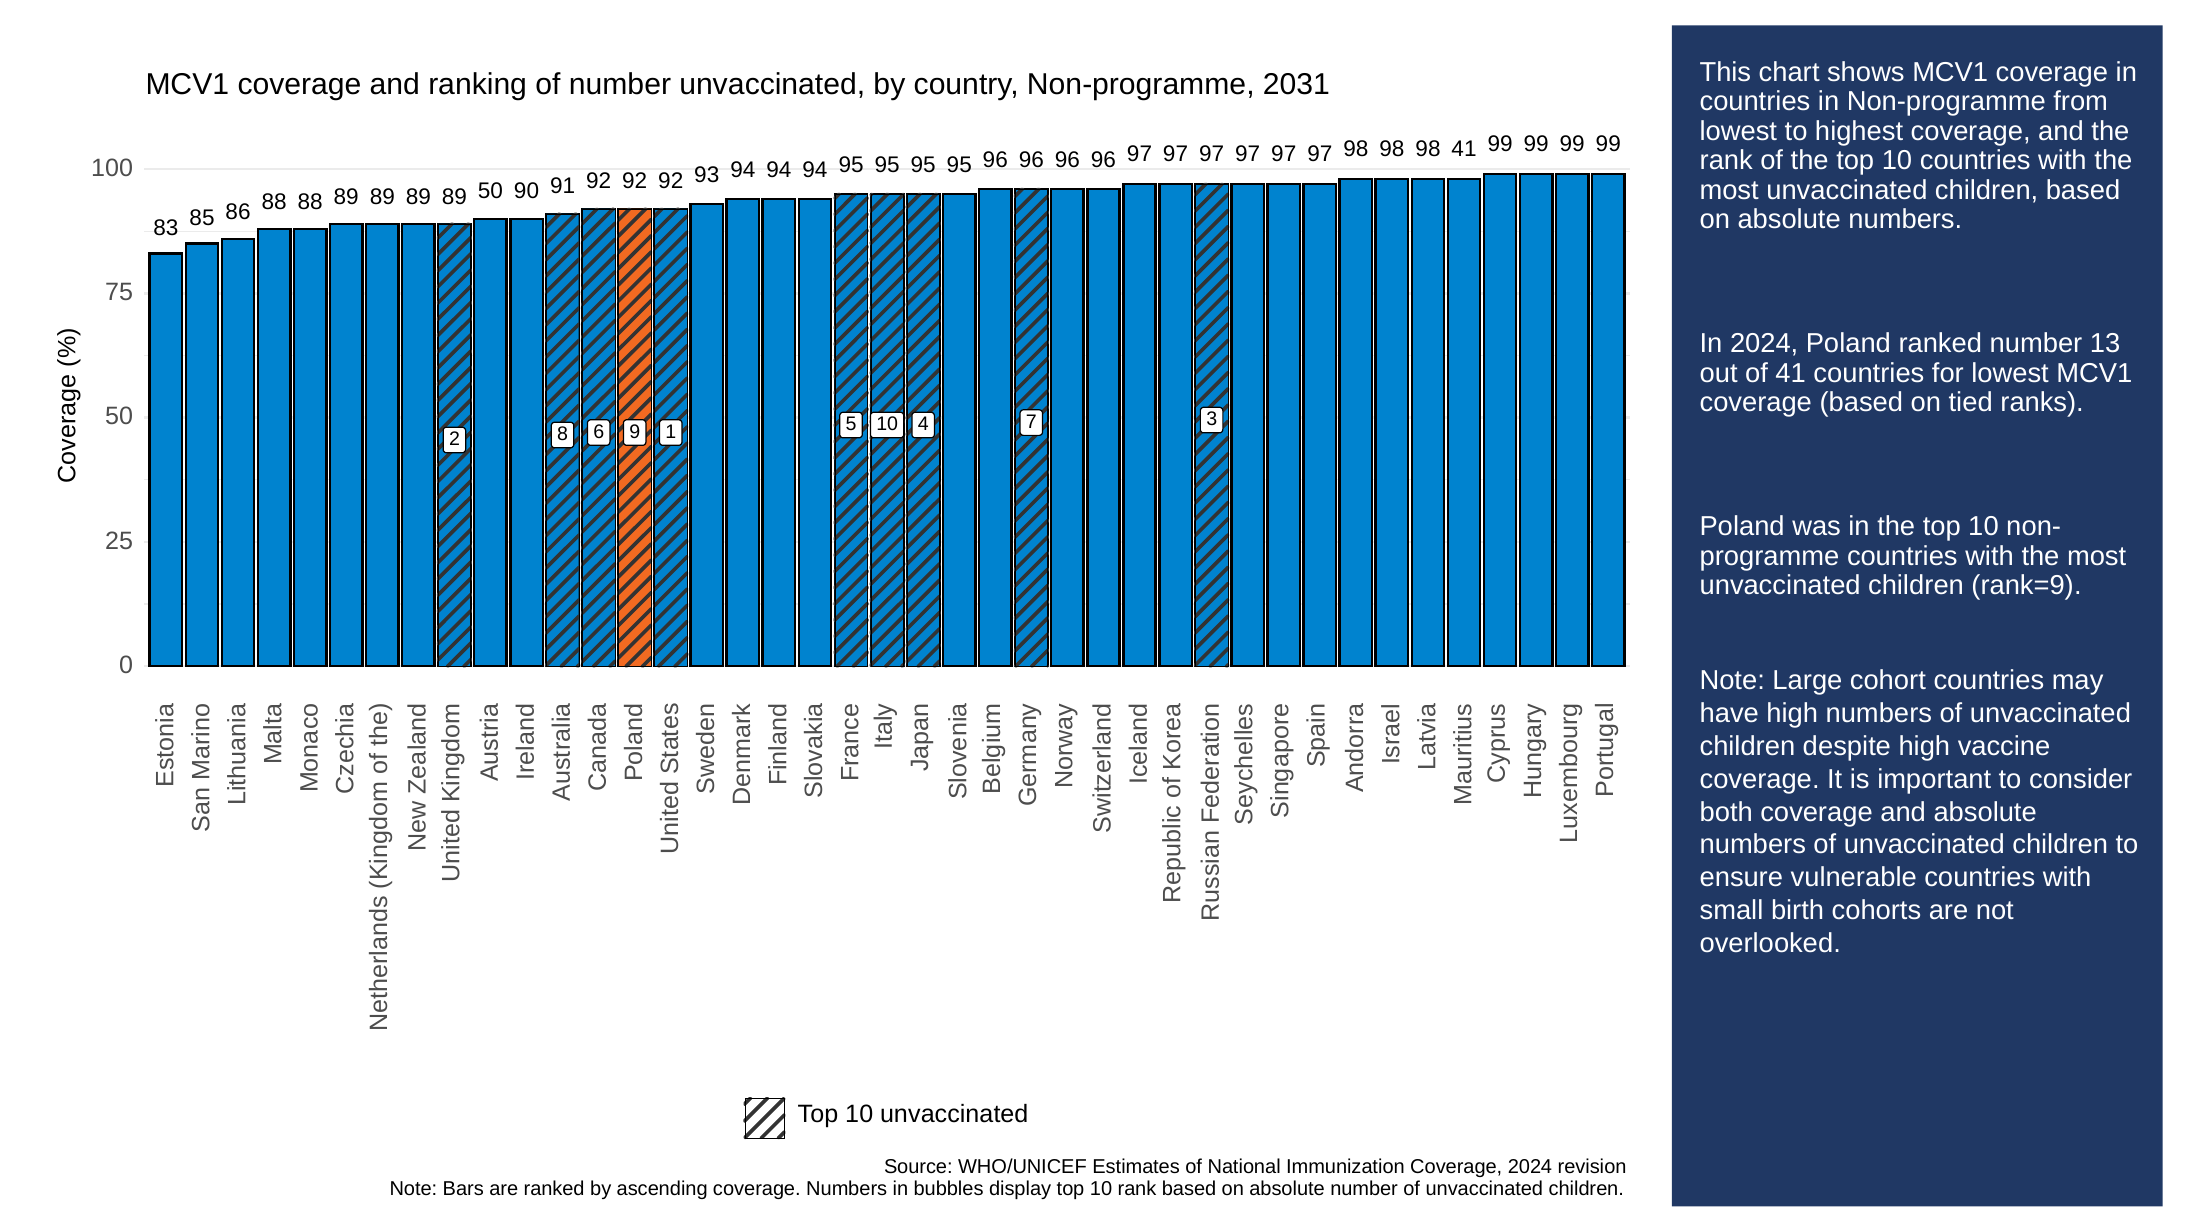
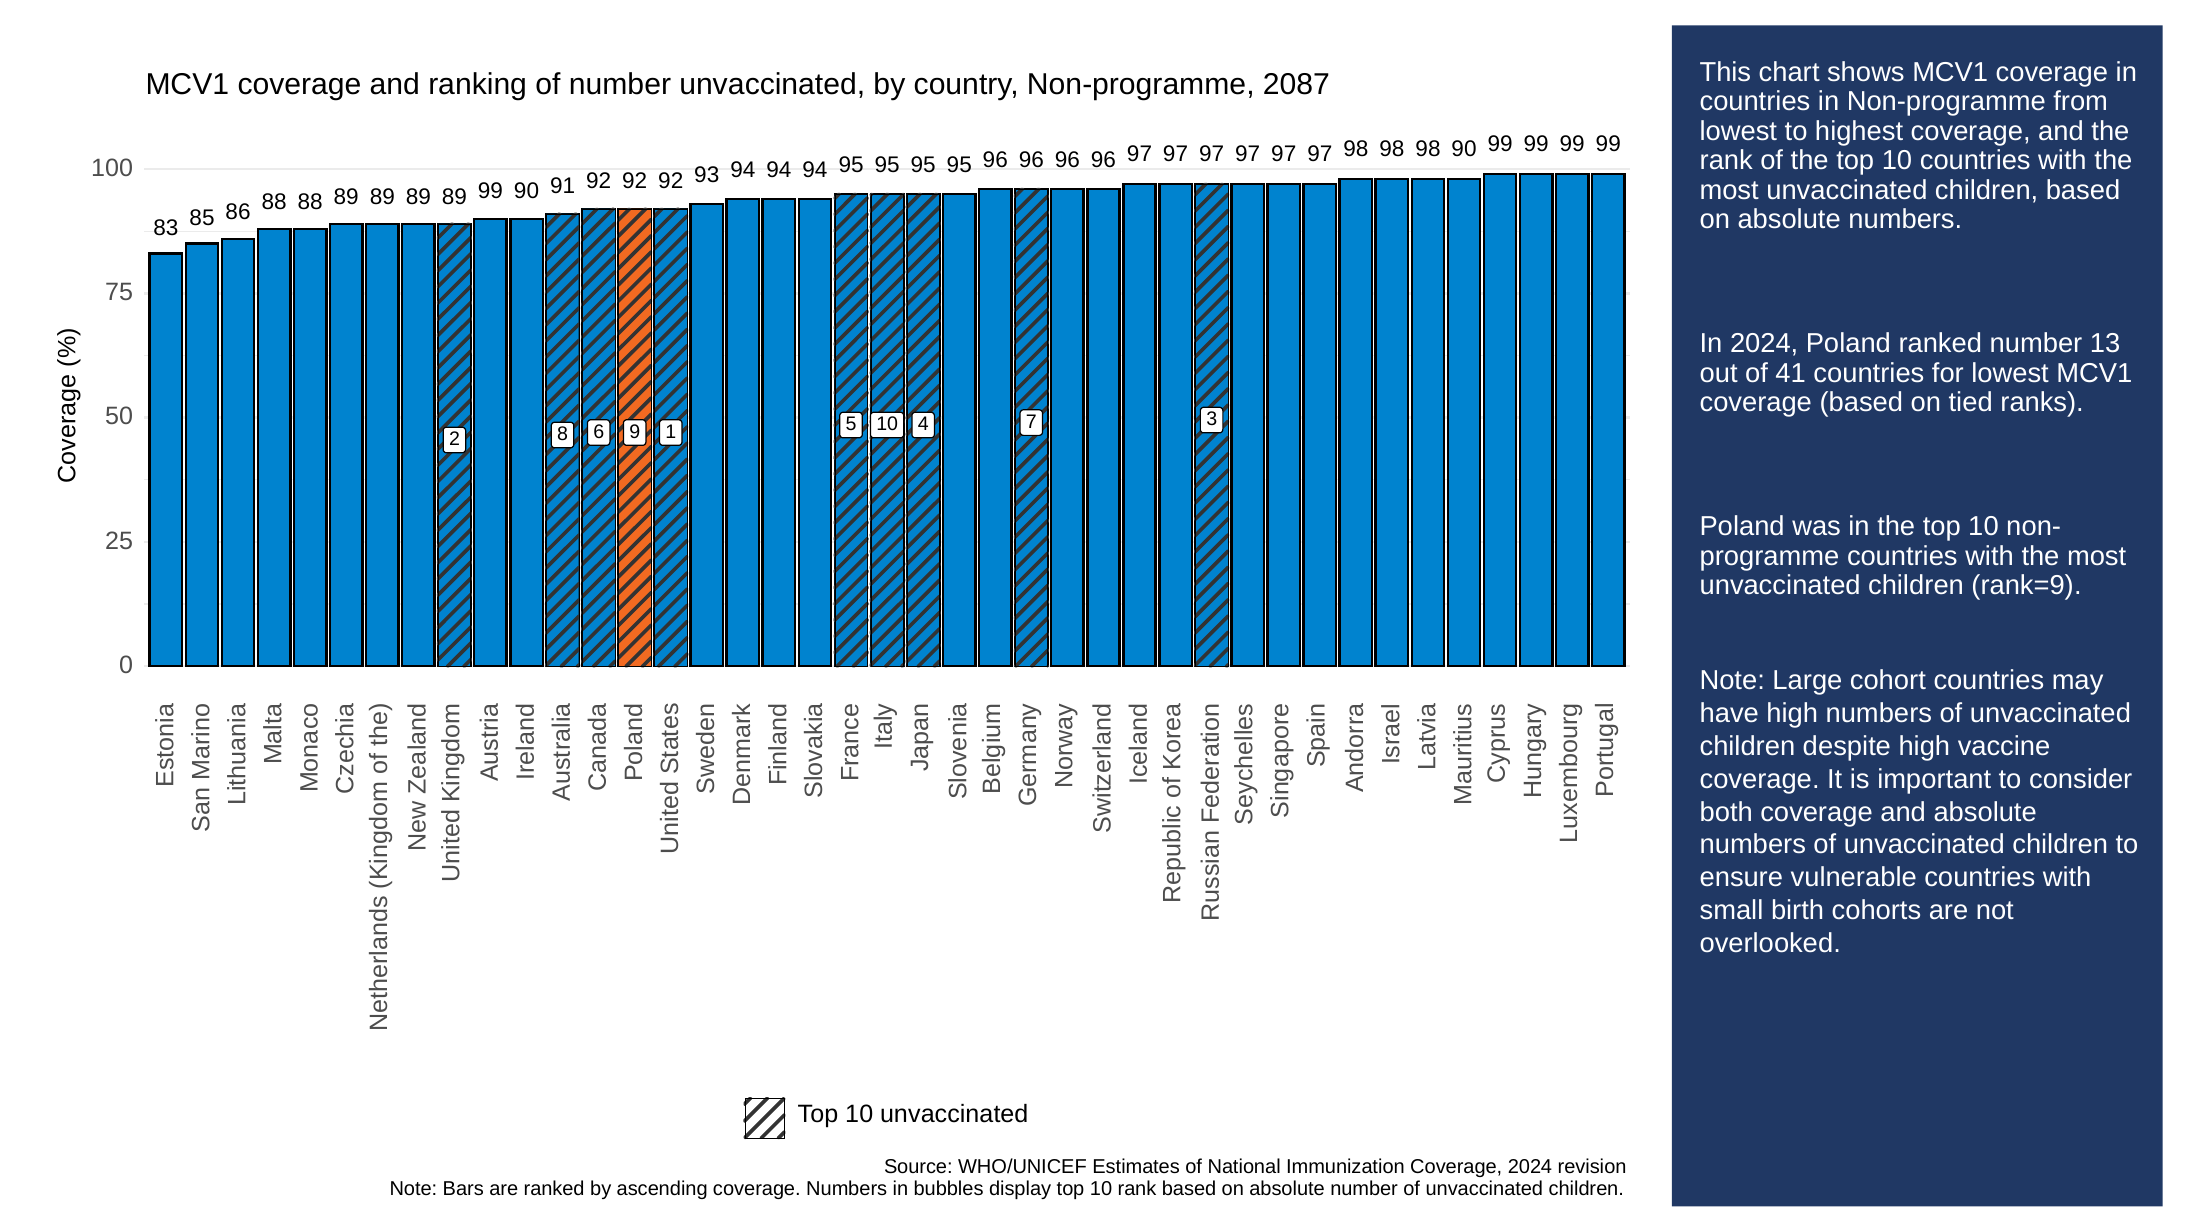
2031: 2031 -> 2087 (1296, 85)
98 41: 41 -> 90 (1464, 149)
89 50: 50 -> 99 (490, 191)
